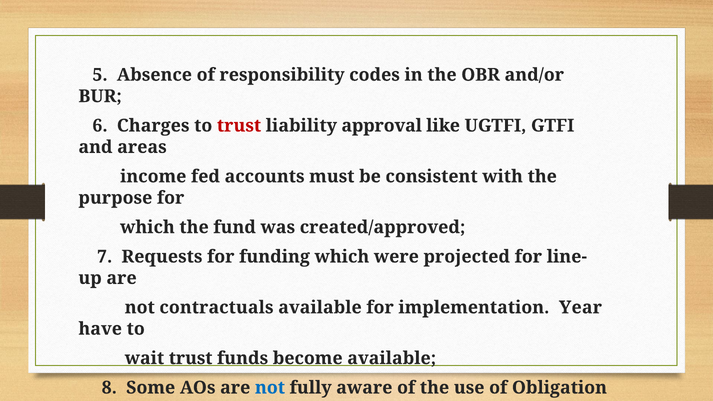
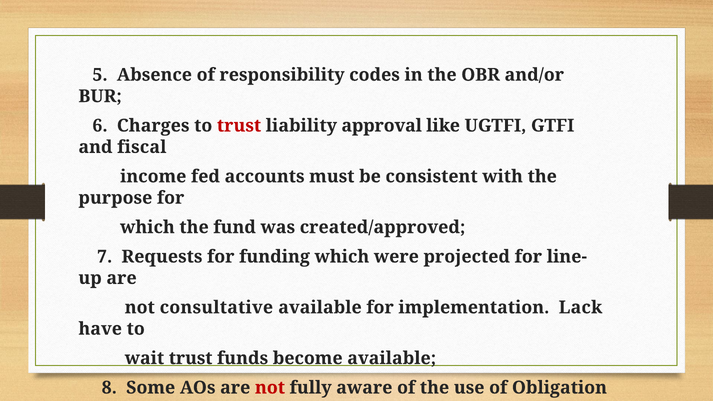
areas: areas -> fiscal (142, 147)
contractuals: contractuals -> consultative (216, 307)
Year: Year -> Lack (581, 307)
not colour: blue -> red (270, 388)
